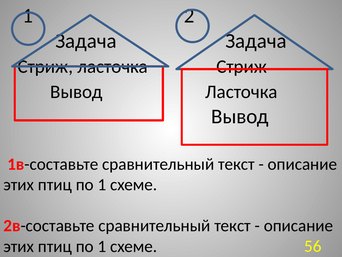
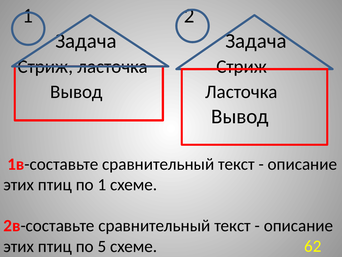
1: 1 -> 5 (102, 246)
56: 56 -> 62 (313, 246)
